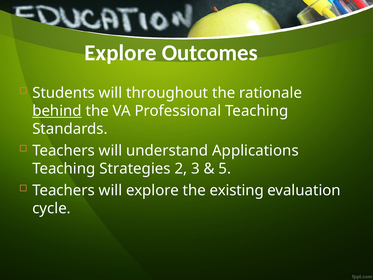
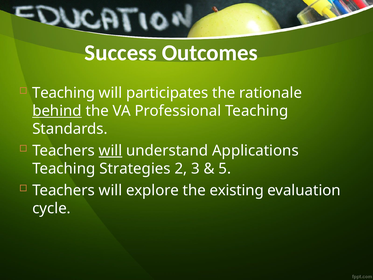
Explore: Explore -> Success (121, 53)
Students: Students -> Teaching (64, 93)
throughout: throughout -> participates (167, 93)
will underline: none -> present (110, 150)
